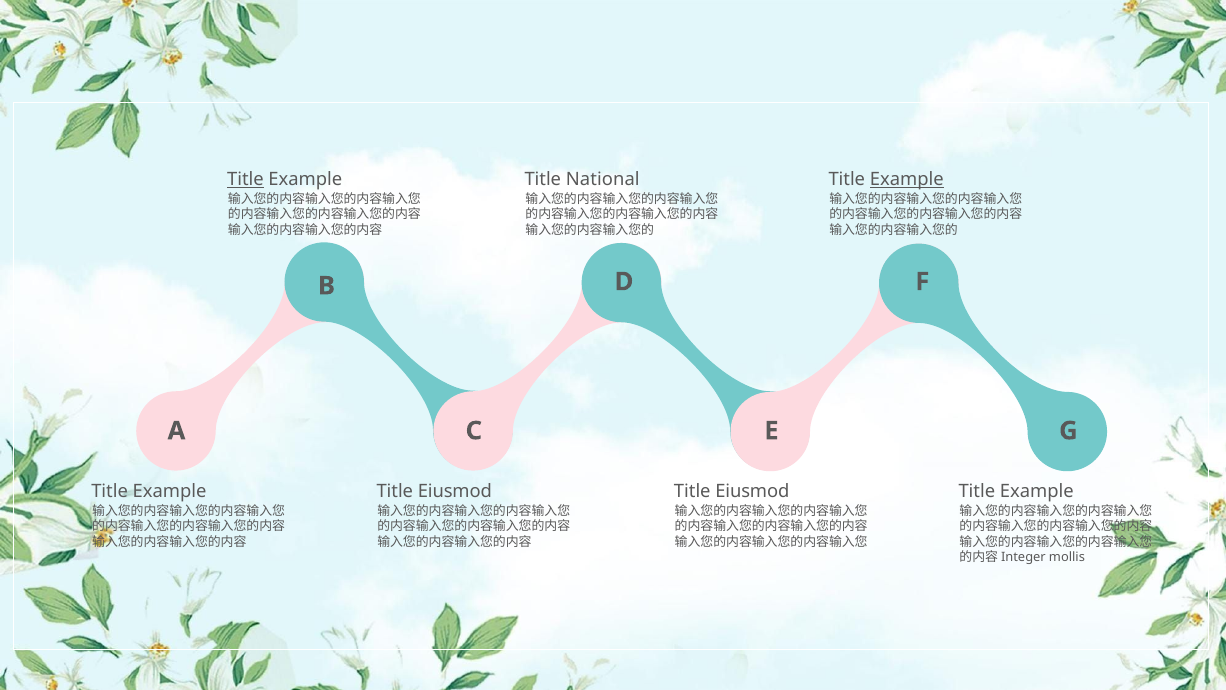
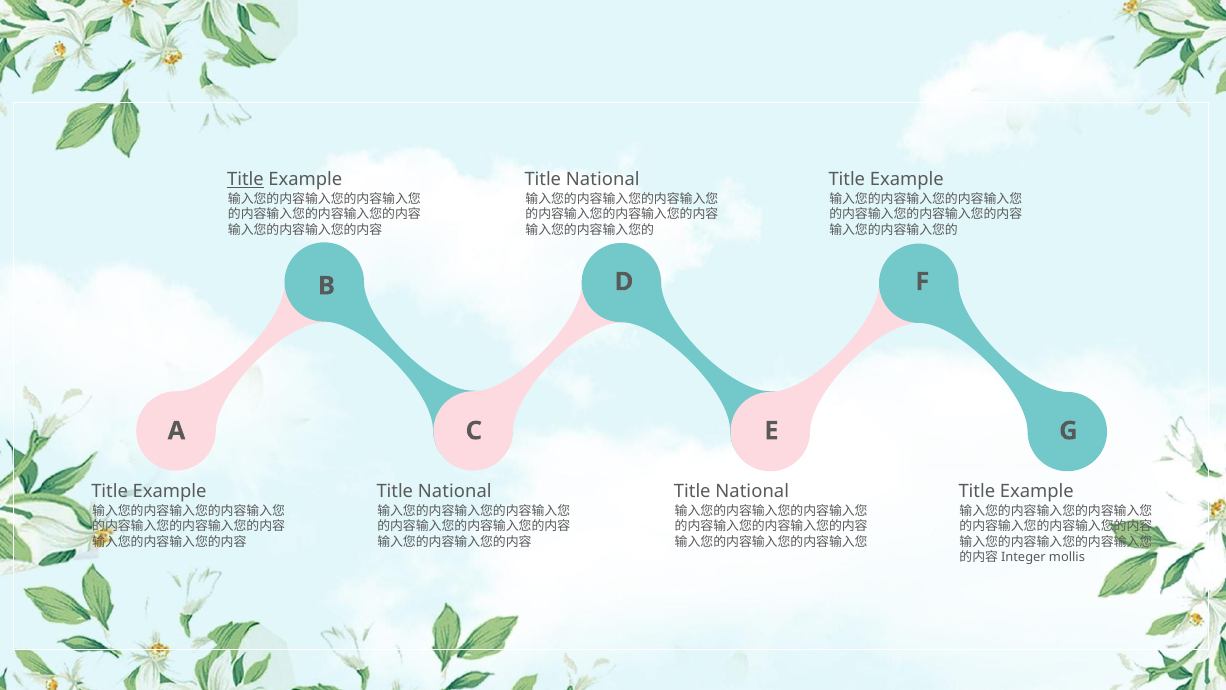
Example underline: present -> none (907, 180)
Eiusmod: Eiusmod -> National (455, 491)
Eiusmod: Eiusmod -> National (752, 491)
